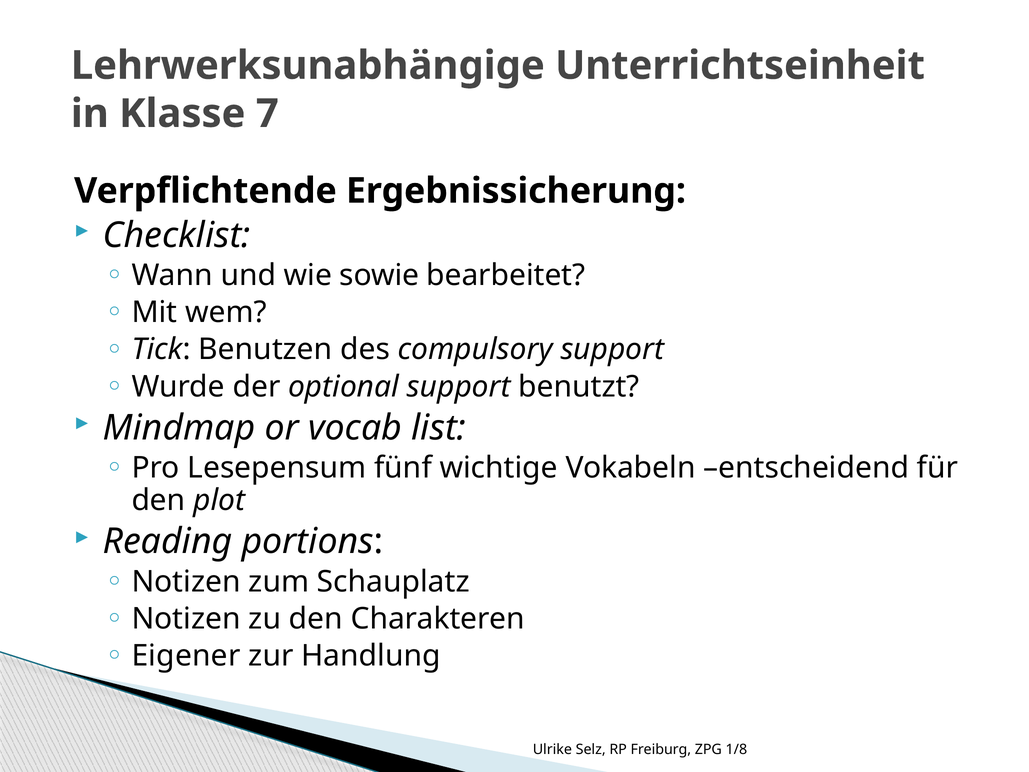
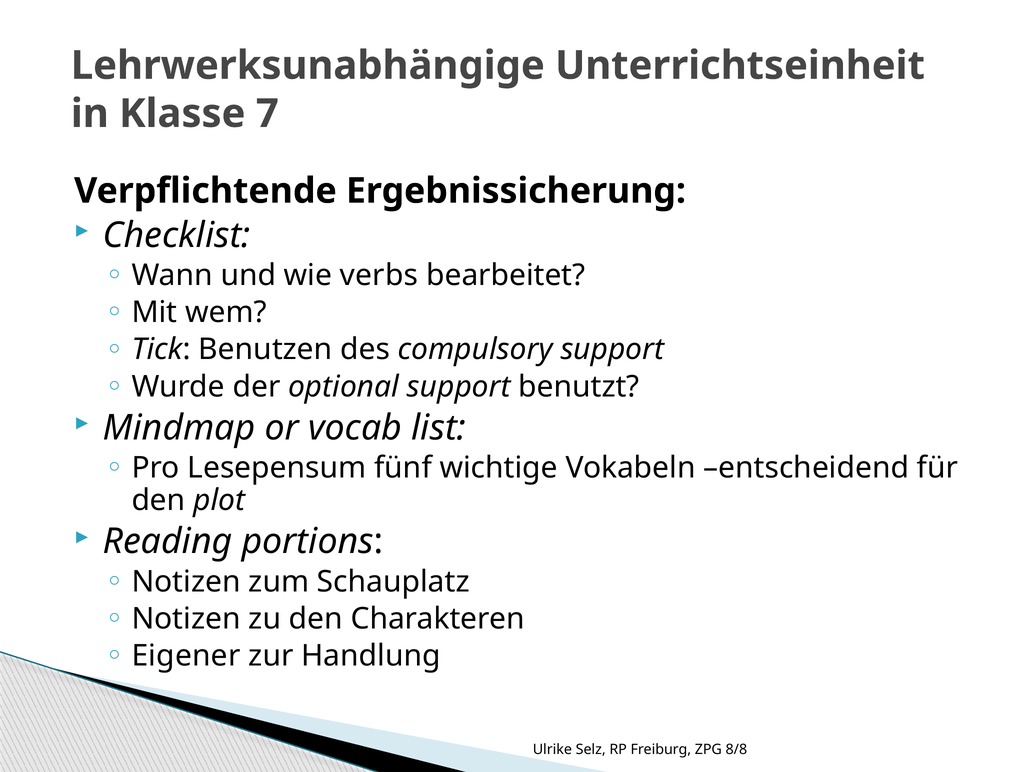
sowie: sowie -> verbs (379, 275)
1/8: 1/8 -> 8/8 (736, 749)
